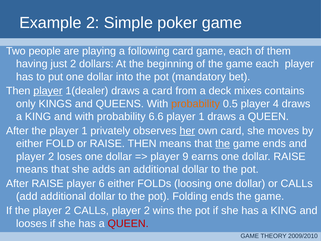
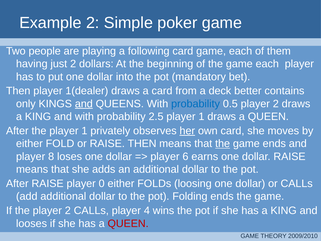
player underline: present -> none (48, 91)
mixes: mixes -> better (248, 91)
and underline: none -> present (84, 104)
probability colour: orange -> blue (196, 104)
0.5 player 4: 4 -> 2 (276, 104)
6.6: 6.6 -> 2.5 (156, 117)
2: 2 -> 8 (51, 156)
9: 9 -> 6 (185, 156)
6: 6 -> 0 (102, 183)
CALLs player 2: 2 -> 4 (147, 210)
